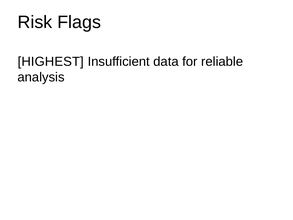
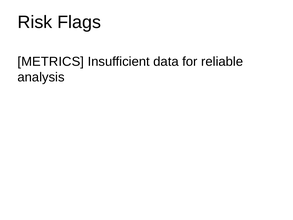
HIGHEST: HIGHEST -> METRICS (51, 61)
